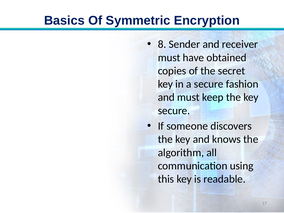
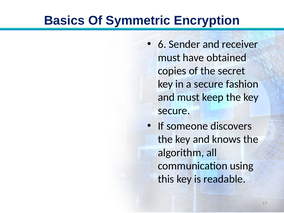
8: 8 -> 6 (162, 44)
